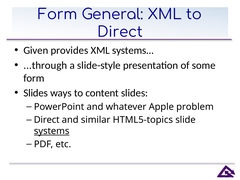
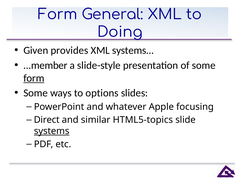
Direct: Direct -> Doing (120, 32)
...through: ...through -> ...member (45, 65)
form underline: none -> present (34, 78)
Slides: Slides -> Some (36, 93)
content: content -> options (102, 93)
problem: problem -> focusing (195, 107)
